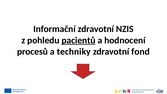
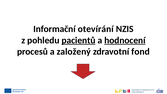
Informační zdravotní: zdravotní -> otevírání (96, 29)
hodnocení underline: none -> present (125, 40)
techniky: techniky -> založený (74, 52)
